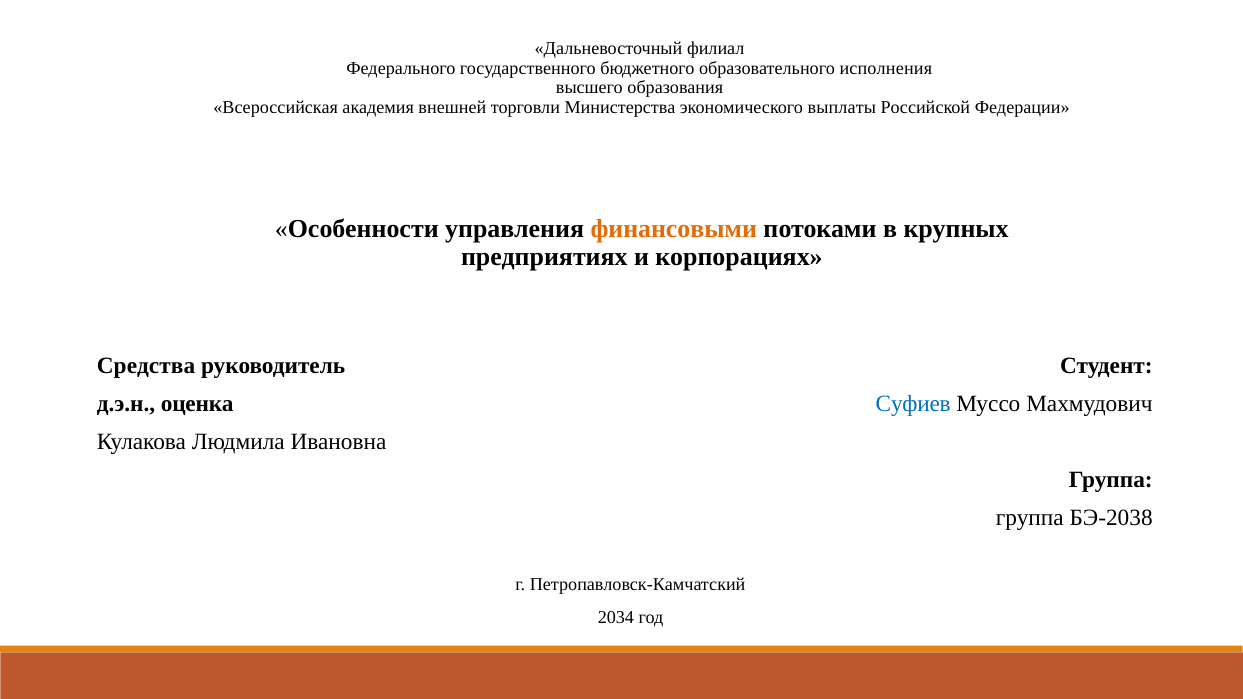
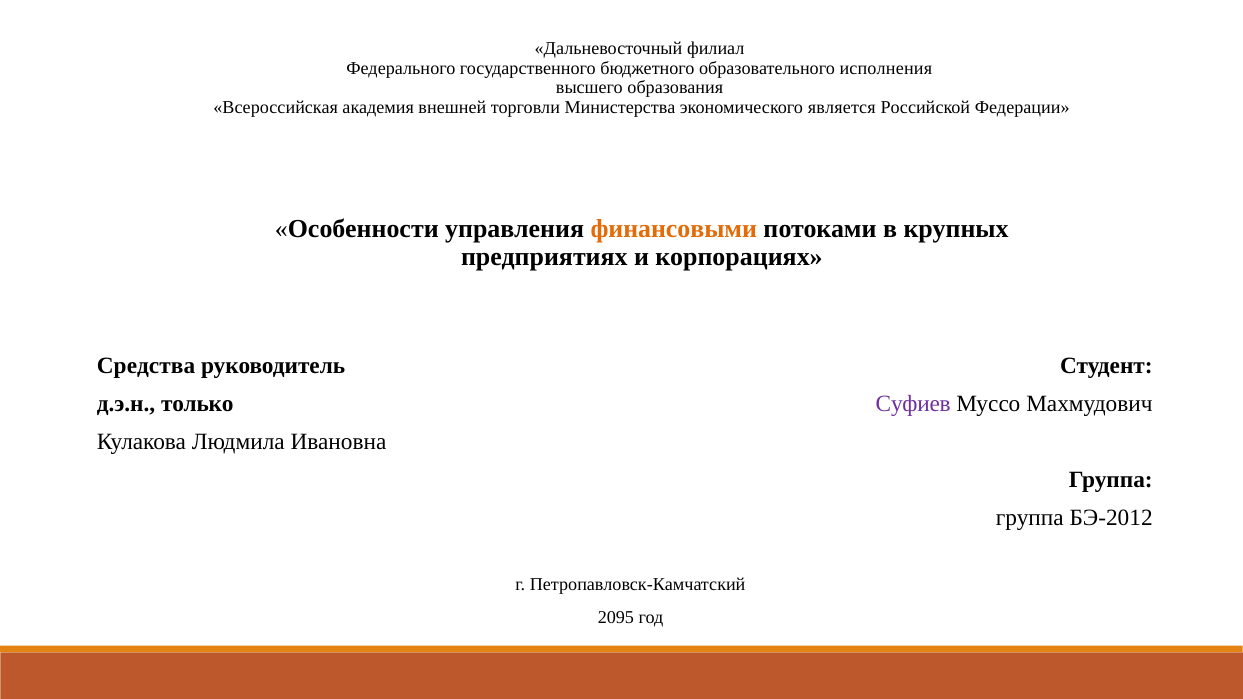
выплаты: выплаты -> является (842, 107)
оценка: оценка -> только (197, 404)
Суфиев colour: blue -> purple (913, 404)
БЭ-2038: БЭ-2038 -> БЭ-2012 (1111, 518)
2034: 2034 -> 2095 (616, 617)
